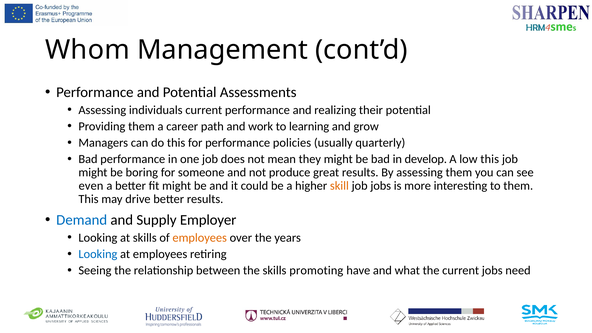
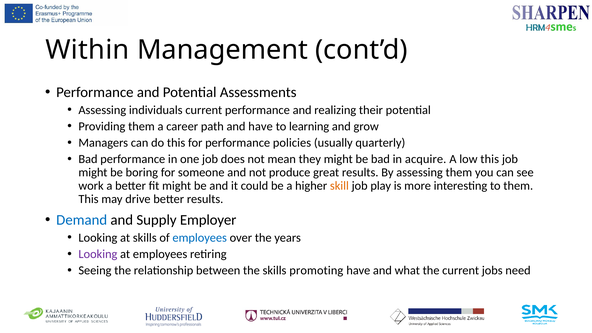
Whom: Whom -> Within (87, 50)
and work: work -> have (261, 126)
develop: develop -> acquire (426, 159)
even: even -> work (91, 186)
job jobs: jobs -> play (381, 186)
employees colour: orange -> blue (200, 238)
Looking colour: blue -> purple (98, 254)
